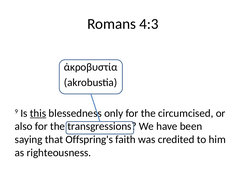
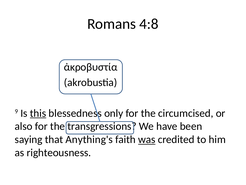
4:3: 4:3 -> 4:8 (149, 24)
Offspring's: Offspring's -> Anything's (89, 139)
was underline: none -> present (147, 139)
